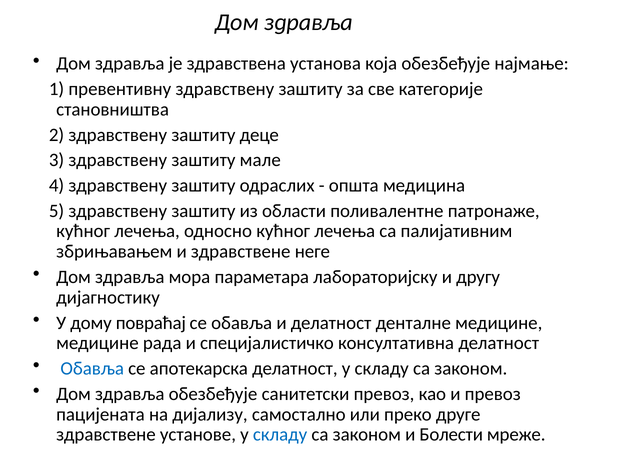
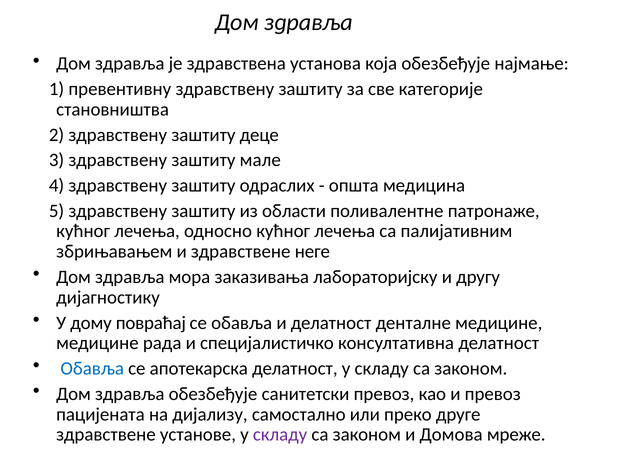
параметара: параметара -> заказивања (262, 277)
складу colour: blue -> purple (280, 435)
Болести: Болести -> Домова (451, 435)
